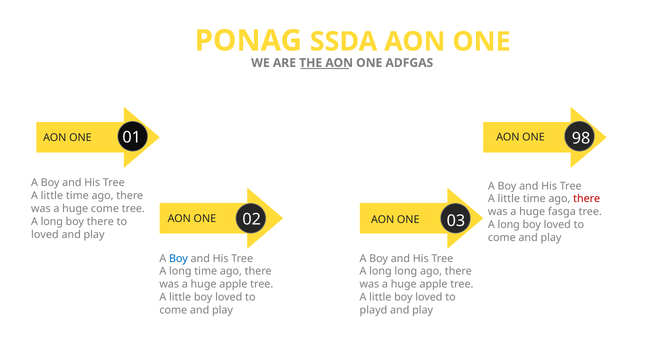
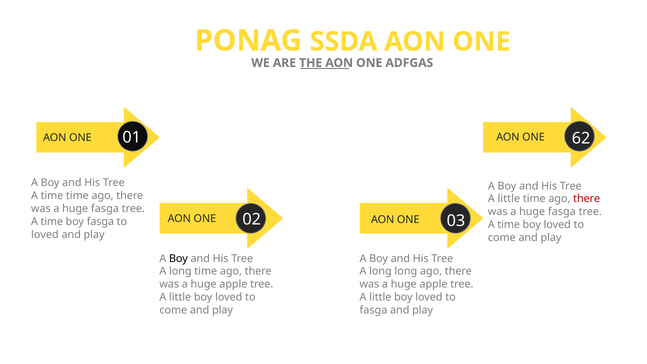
98: 98 -> 62 (581, 138)
little: little -> time (52, 196)
come: come -> fasga (105, 209)
long: long -> time (52, 222)
boy there: there -> fasga (100, 222)
long: long -> time (509, 225)
Boy colour: blue -> black (178, 258)
playd: playd -> fasga (373, 310)
